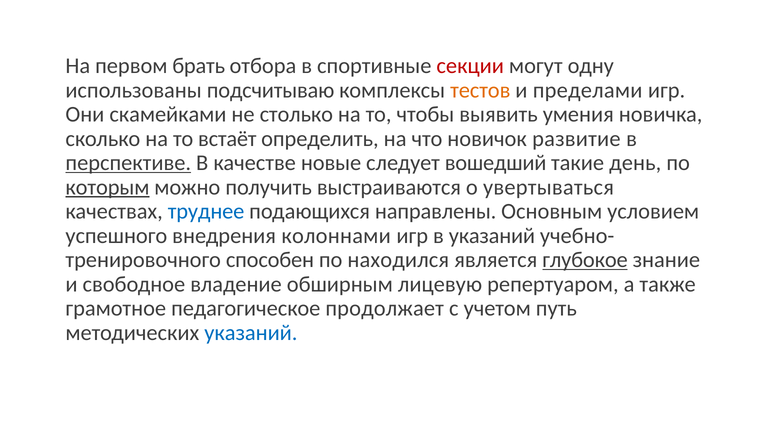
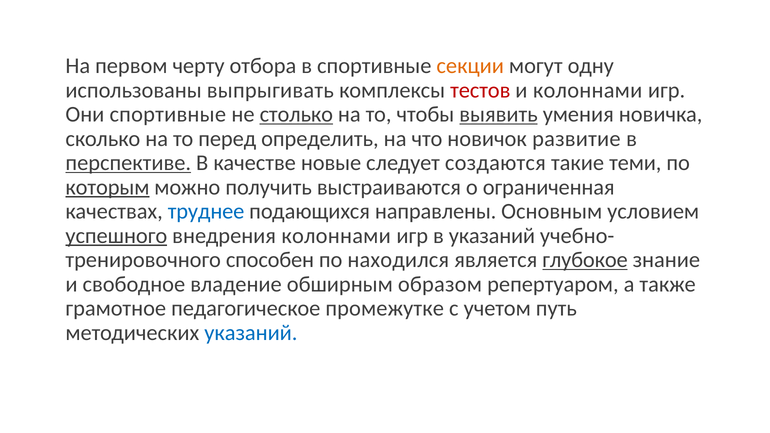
брать: брать -> черту (199, 66)
секции colour: red -> orange (470, 66)
подсчитываю: подсчитываю -> выпрыгивать (270, 90)
тестов colour: orange -> red (480, 90)
и пределами: пределами -> колоннами (588, 90)
Они скамейками: скамейками -> спортивные (168, 114)
столько underline: none -> present (296, 114)
выявить underline: none -> present (499, 114)
встаёт: встаёт -> перед (227, 139)
вошедший: вошедший -> создаются (495, 163)
день: день -> теми (635, 163)
увертываться: увертываться -> ограниченная (549, 187)
успешного underline: none -> present (116, 236)
лицевую: лицевую -> образом (440, 284)
продолжает: продолжает -> промежутке (385, 309)
